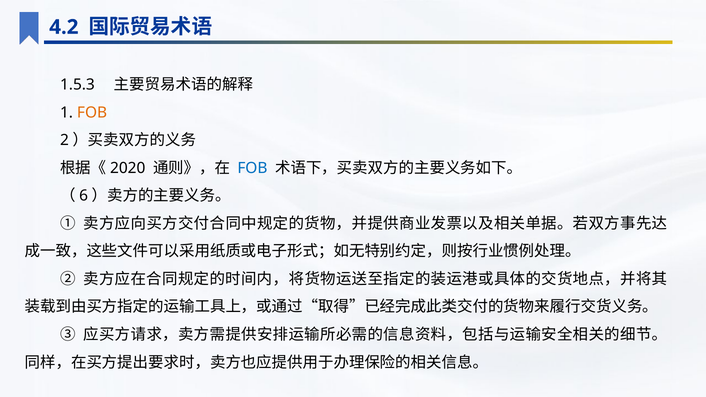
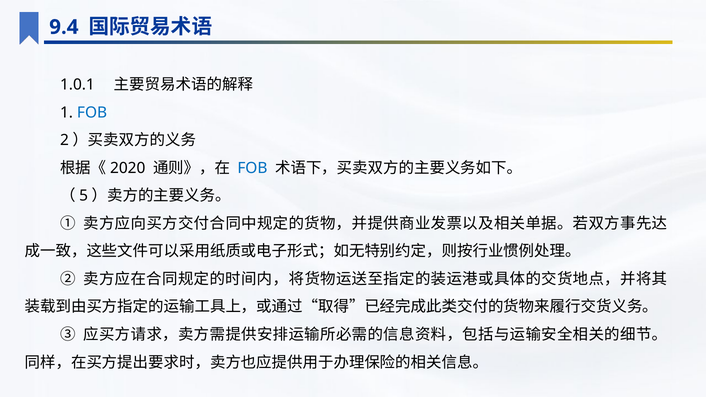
4.2: 4.2 -> 9.4 (64, 27)
1.5.3: 1.5.3 -> 1.0.1 (77, 85)
FOB colour: orange -> blue (92, 112)
6: 6 -> 5 (84, 196)
